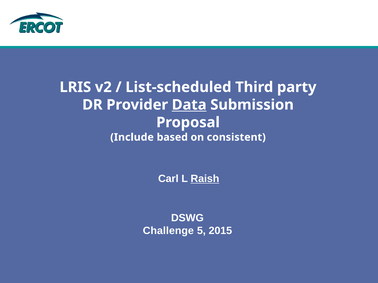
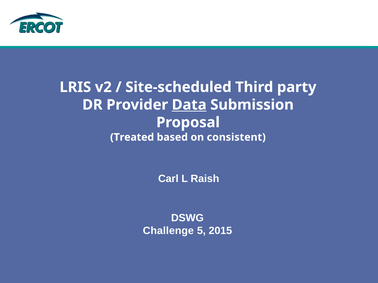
List-scheduled: List-scheduled -> Site-scheduled (178, 87)
Include: Include -> Treated (132, 137)
Raish underline: present -> none (205, 179)
